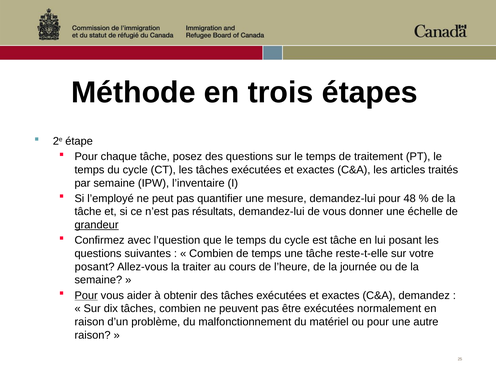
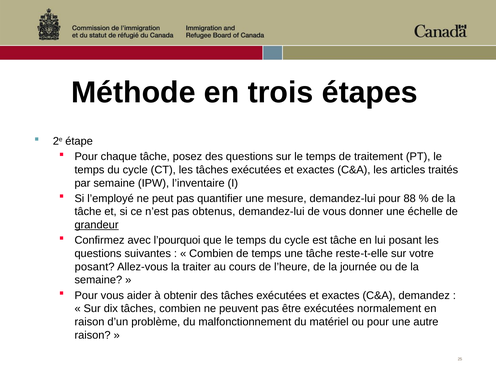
48: 48 -> 88 (410, 198)
résultats: résultats -> obtenus (214, 212)
l’question: l’question -> l’pourquoi (177, 240)
Pour underline: present -> none (86, 295)
